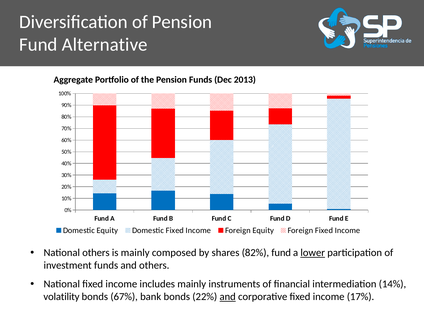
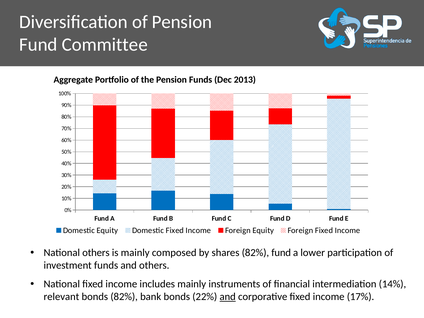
Alternative: Alternative -> Committee (105, 45)
lower underline: present -> none (313, 253)
volatility: volatility -> relevant (61, 297)
bonds 67%: 67% -> 82% (124, 297)
